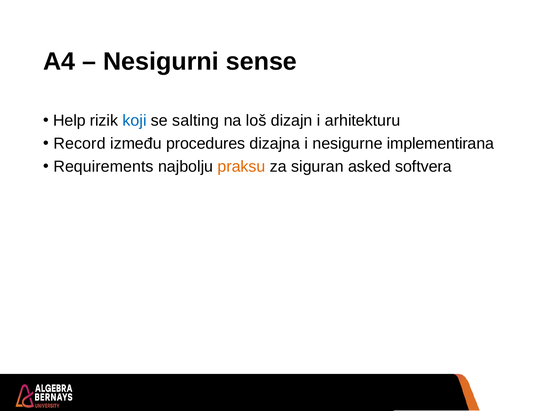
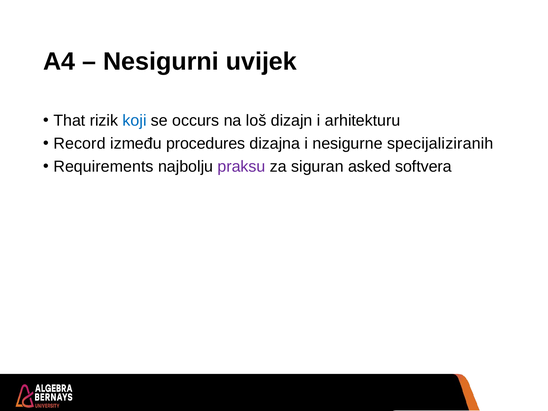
sense: sense -> uvijek (261, 61)
Help: Help -> That (69, 121)
salting: salting -> occurs (196, 121)
implementirana: implementirana -> specijaliziranih (440, 144)
praksu colour: orange -> purple (242, 167)
